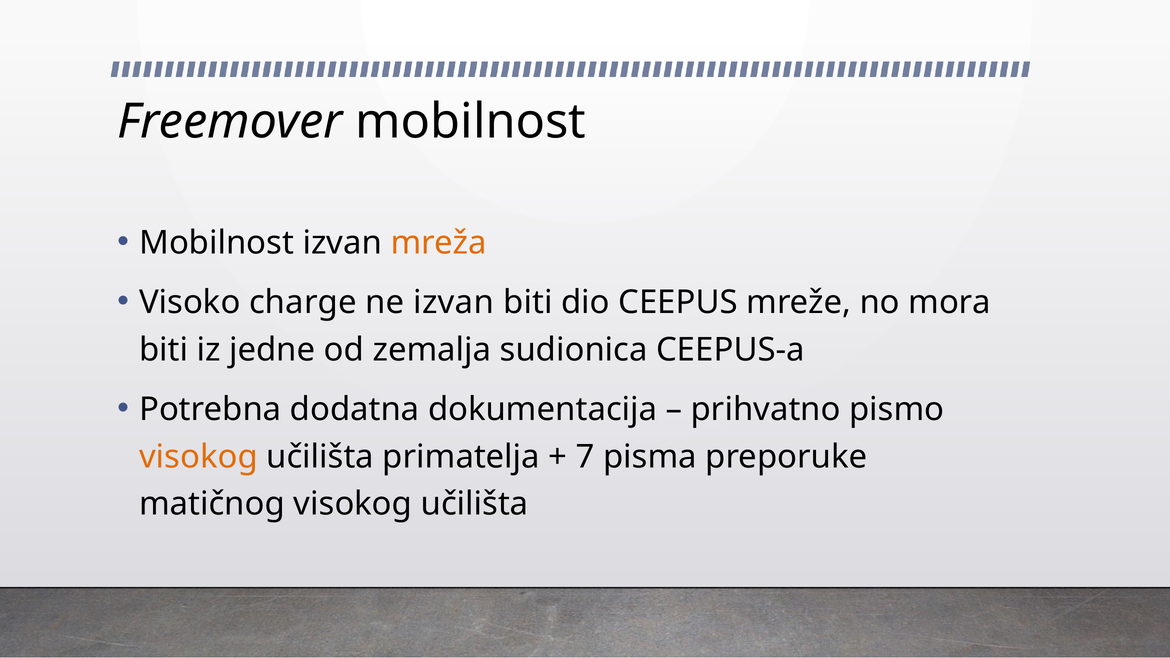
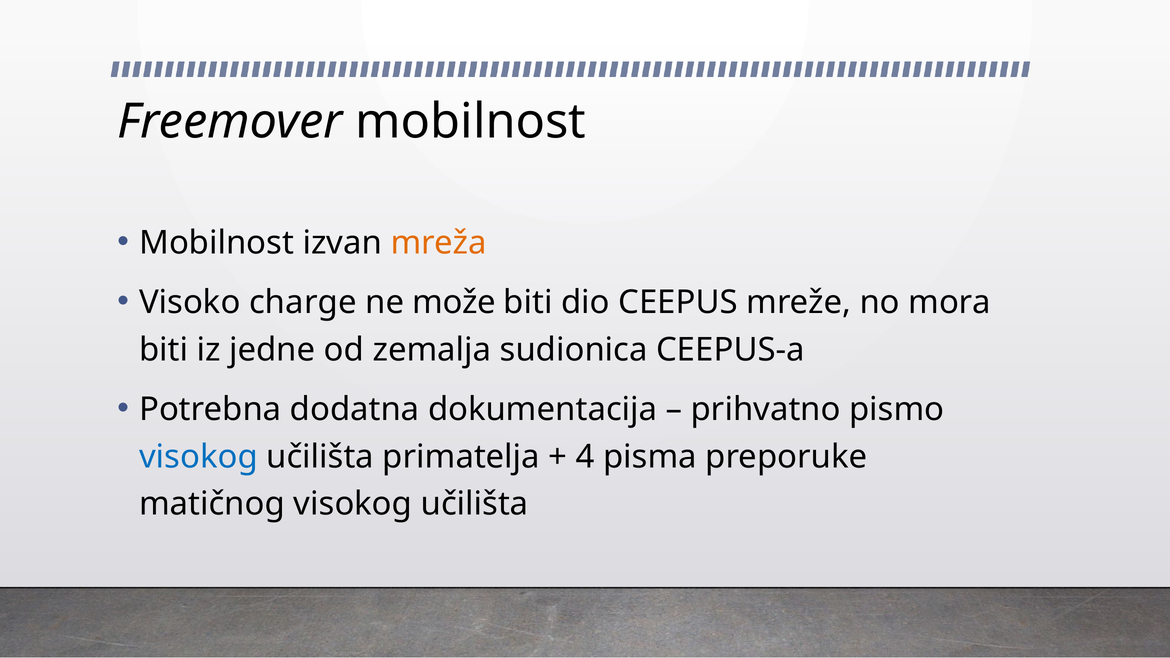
ne izvan: izvan -> može (454, 302)
visokog colour: orange -> blue (198, 457)
7: 7 -> 4 (585, 457)
